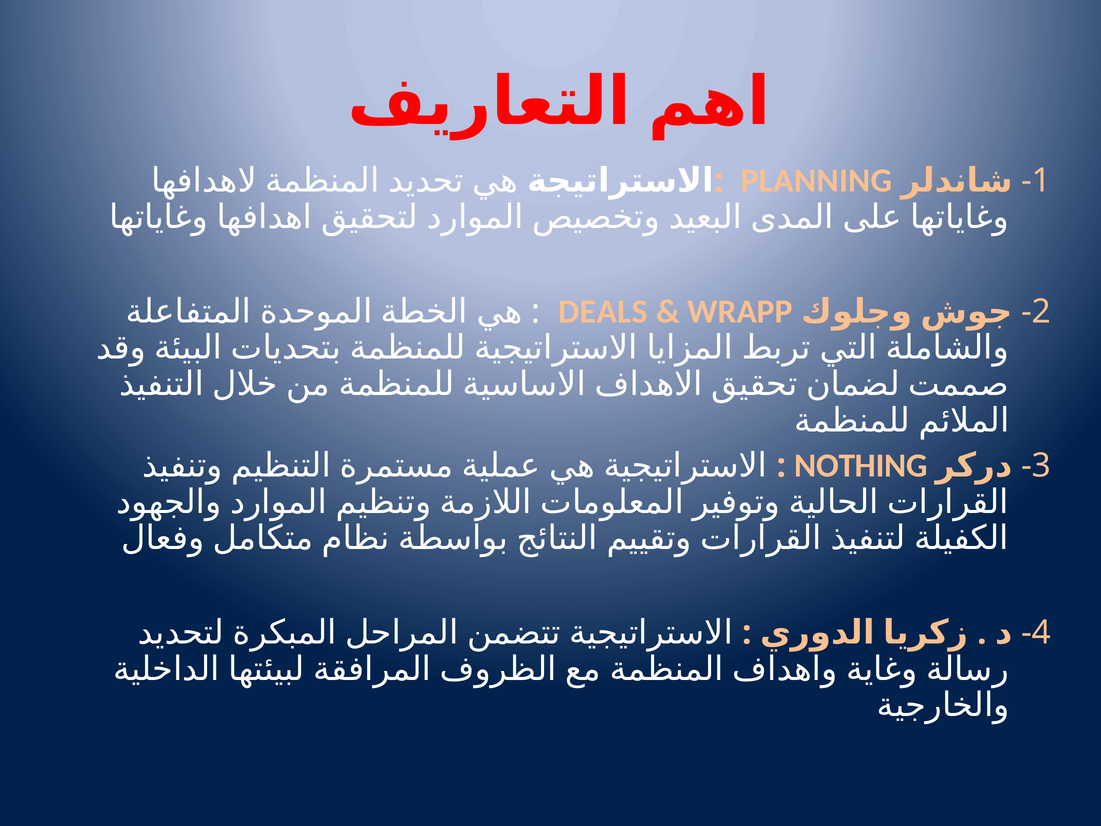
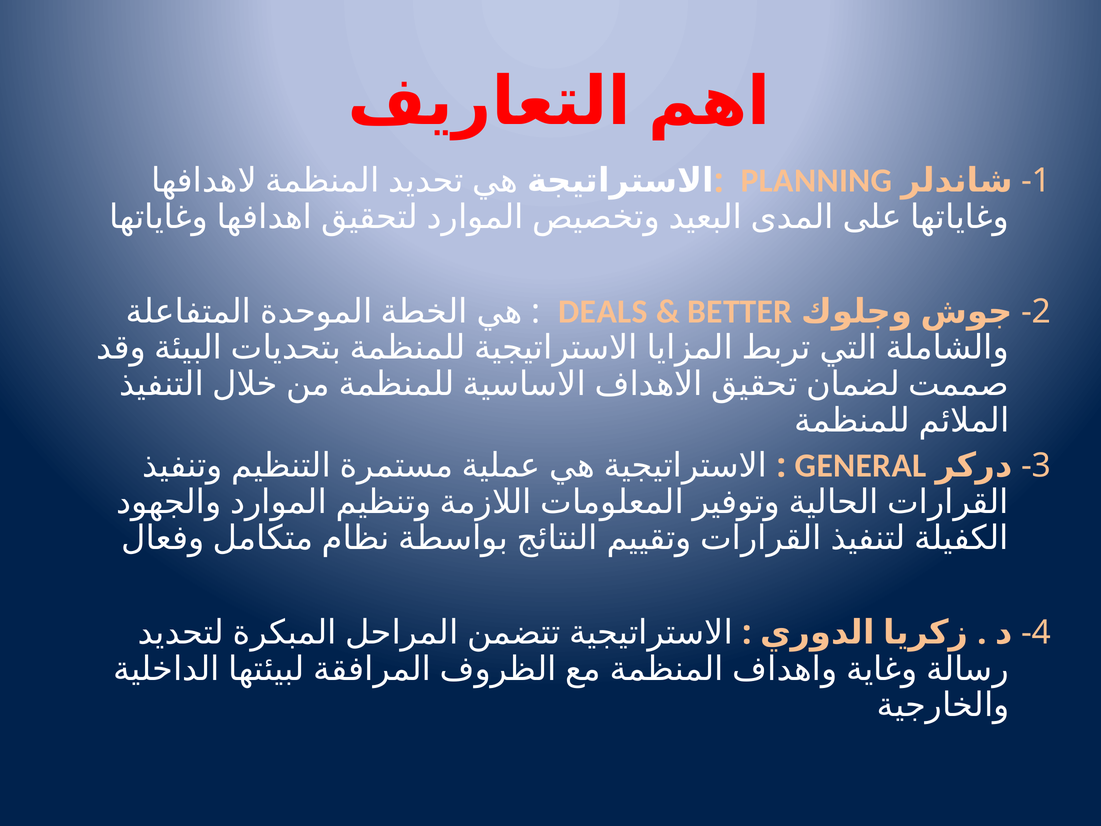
WRAPP: WRAPP -> BETTER (740, 311)
NOTHING: NOTHING -> GENERAL (861, 465)
